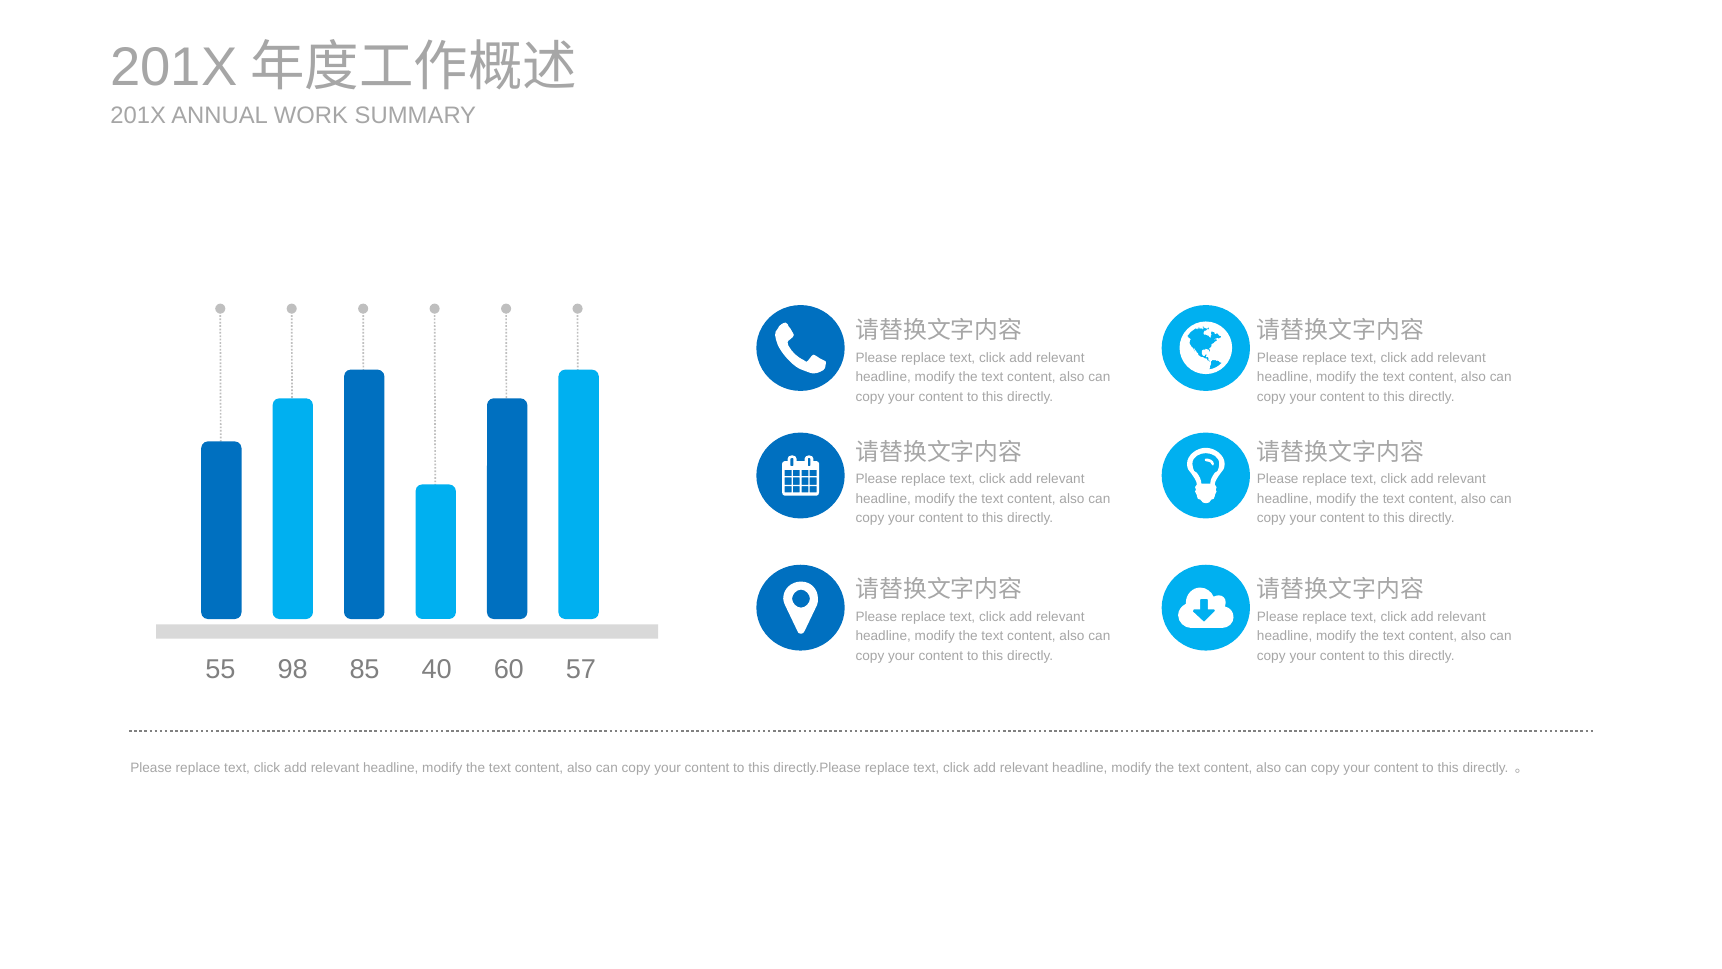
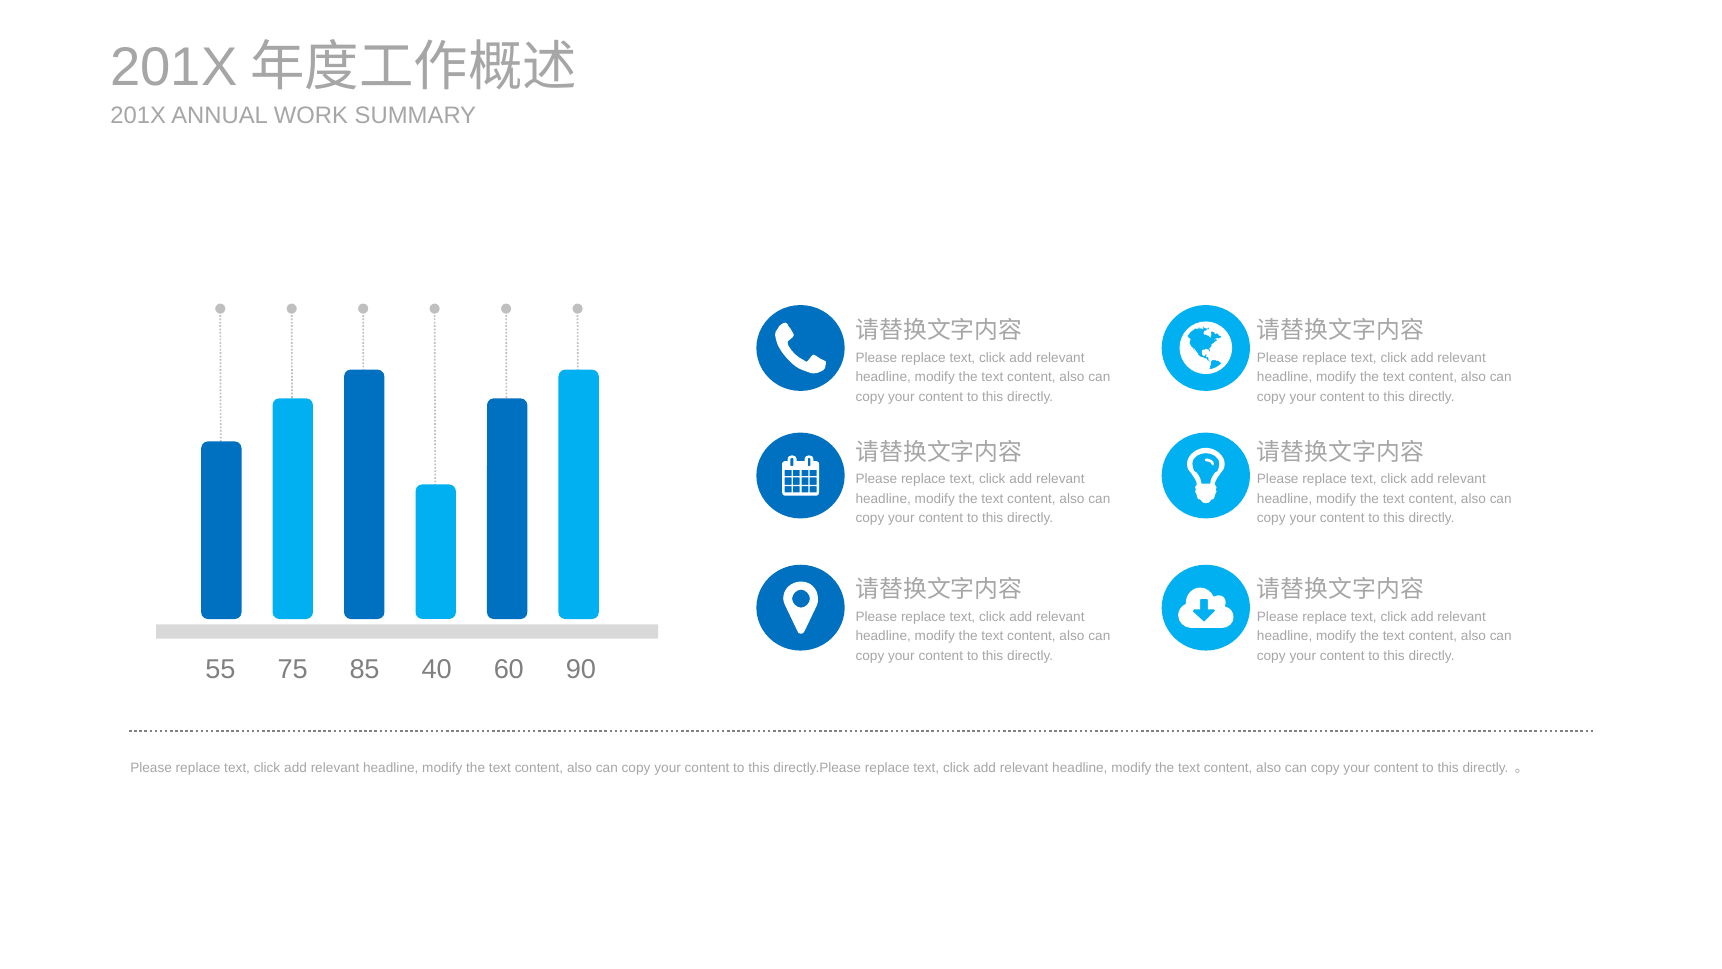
98: 98 -> 75 (293, 669)
57: 57 -> 90 (581, 669)
